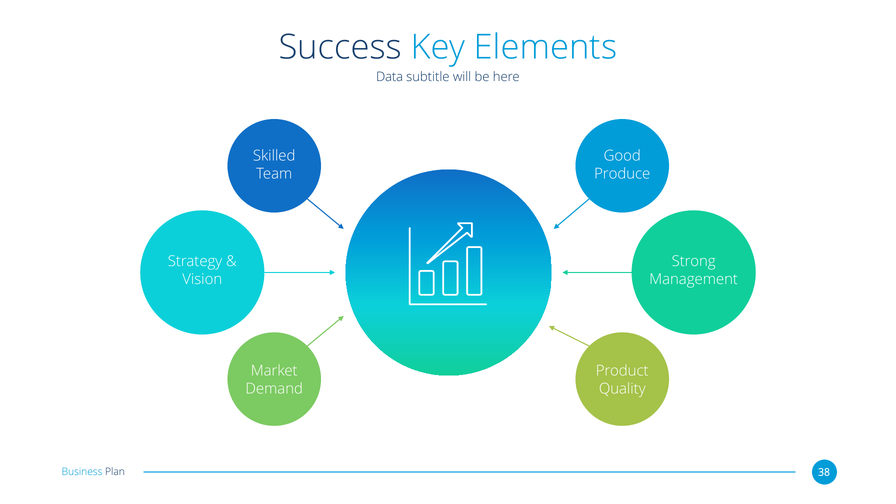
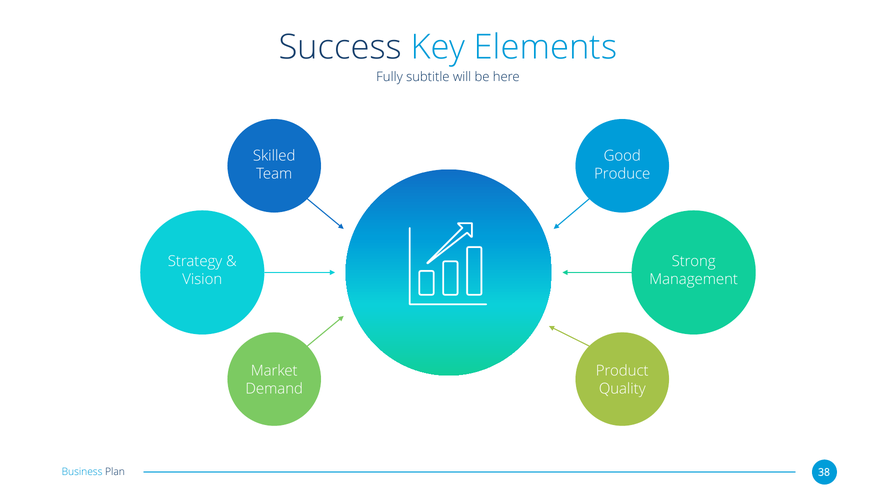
Data: Data -> Fully (389, 77)
